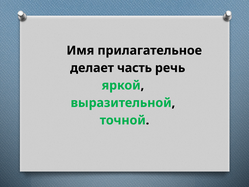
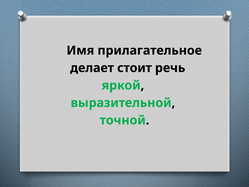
часть: часть -> стоит (135, 68)
